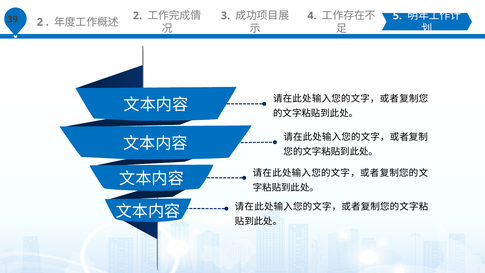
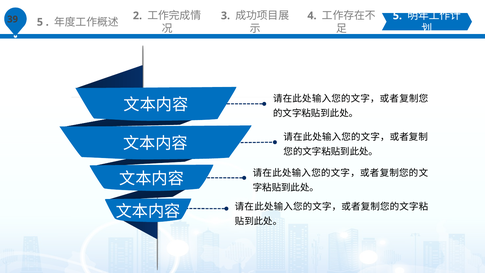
2: 2 -> 5 (40, 22)
